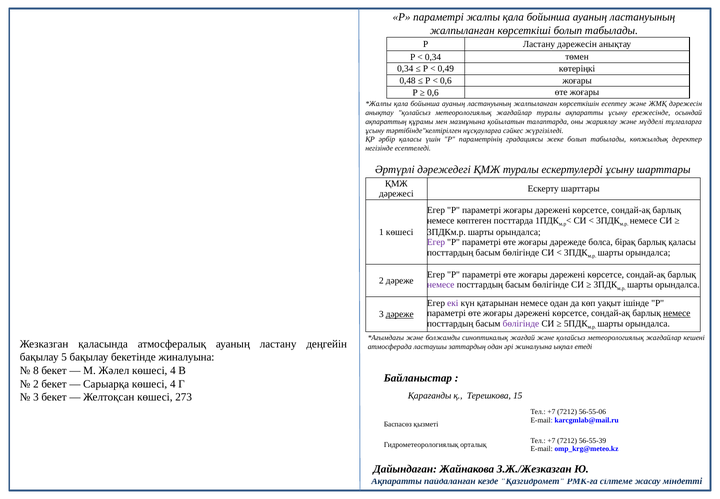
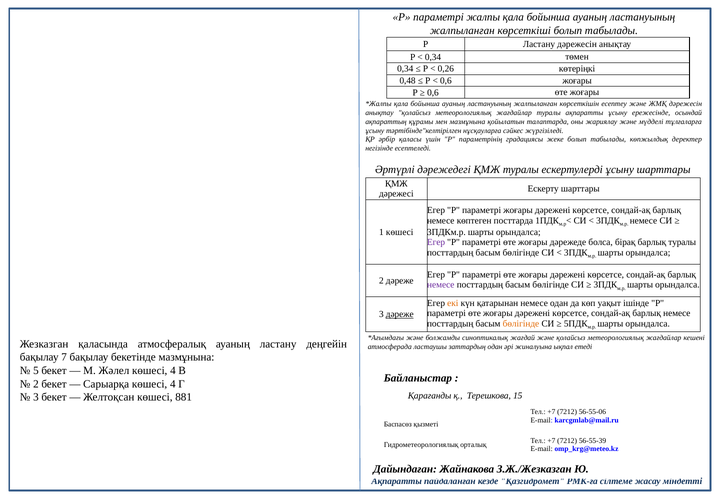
0,49: 0,49 -> 0,26 (446, 69)
барлық қаласы: қаласы -> туралы (682, 242)
екі colour: purple -> orange (453, 303)
немесе underline: present -> none (677, 313)
бөлігінде colour: purple -> orange (521, 323)
5: 5 -> 7 (64, 357)
бекетінде жиналуына: жиналуына -> мазмұнына (186, 357)
8: 8 -> 5 (36, 370)
273: 273 -> 881 (184, 397)
